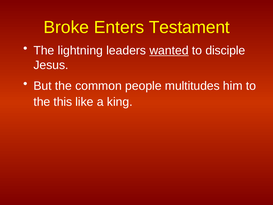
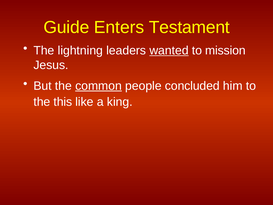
Broke: Broke -> Guide (66, 27)
disciple: disciple -> mission (225, 50)
common underline: none -> present (99, 86)
multitudes: multitudes -> concluded (192, 86)
